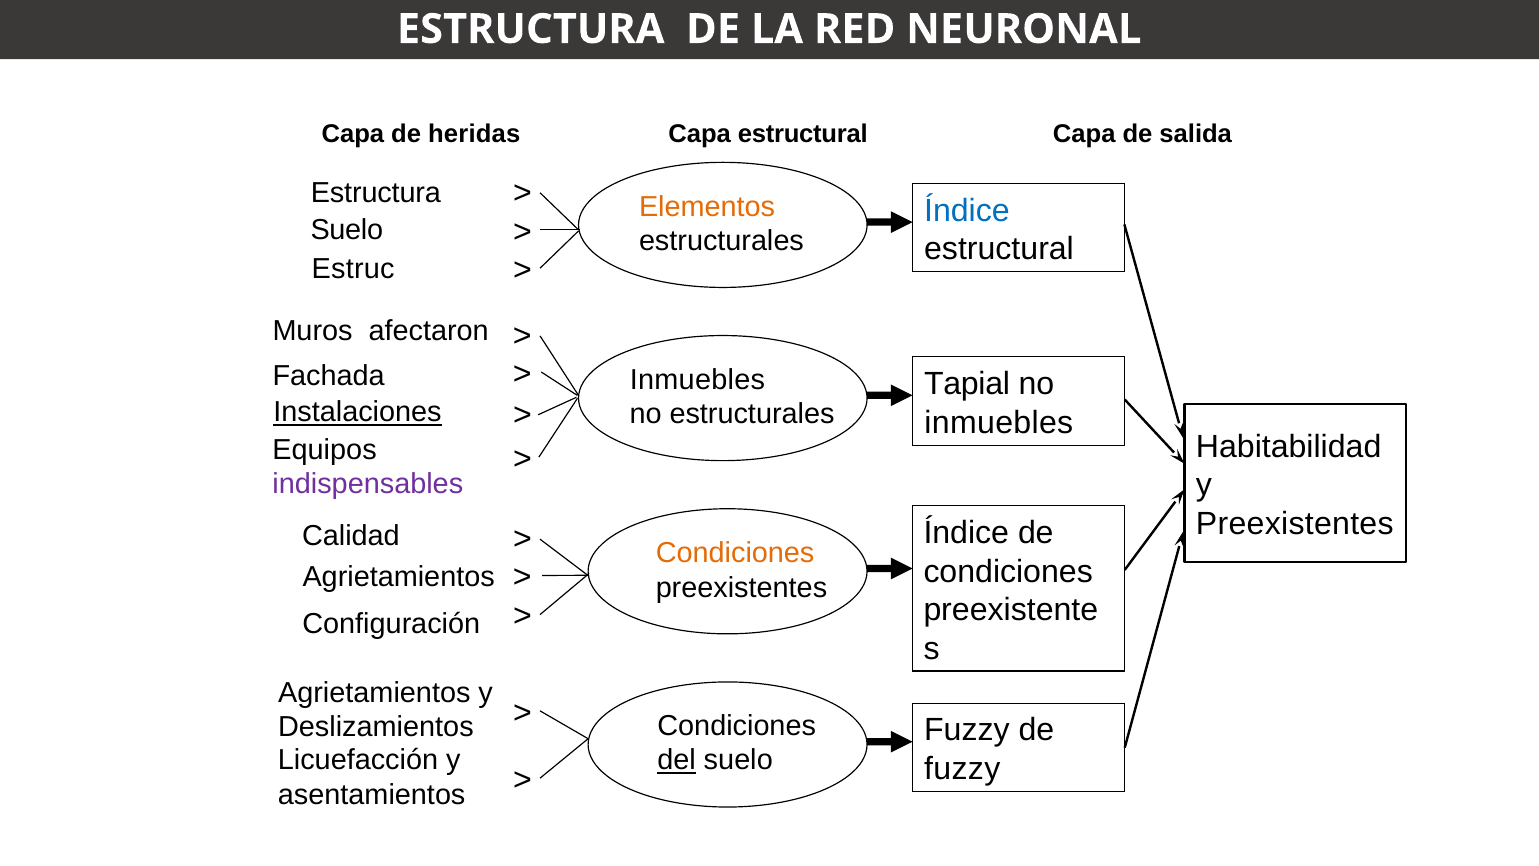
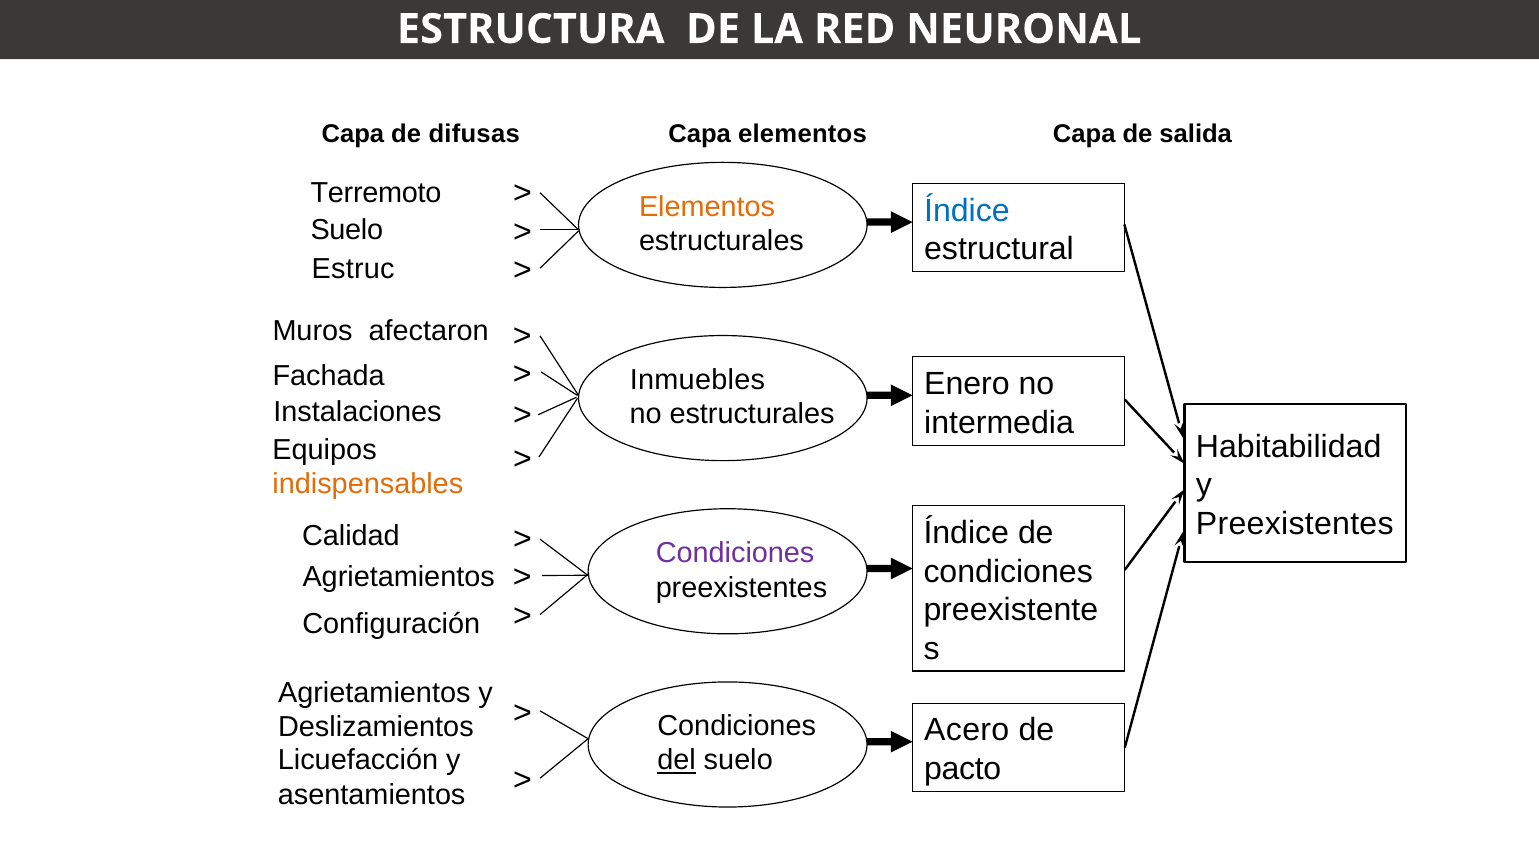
heridas: heridas -> difusas (474, 134)
Capa estructural: estructural -> elementos (802, 134)
Estructura: Estructura -> Terremoto (376, 193)
Tapial: Tapial -> Enero (967, 384)
Instalaciones underline: present -> none (358, 412)
inmuebles: inmuebles -> intermedia (999, 422)
indispensables colour: purple -> orange (368, 484)
Condiciones colour: orange -> purple (735, 553)
Fuzzy: Fuzzy -> Acero (967, 730)
fuzzy: fuzzy -> pacto (963, 769)
